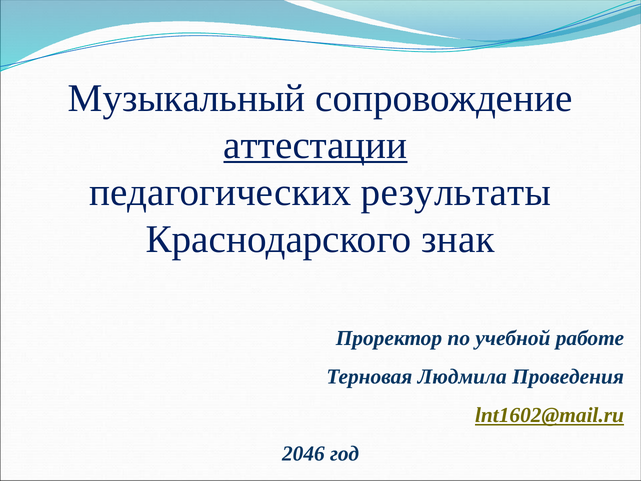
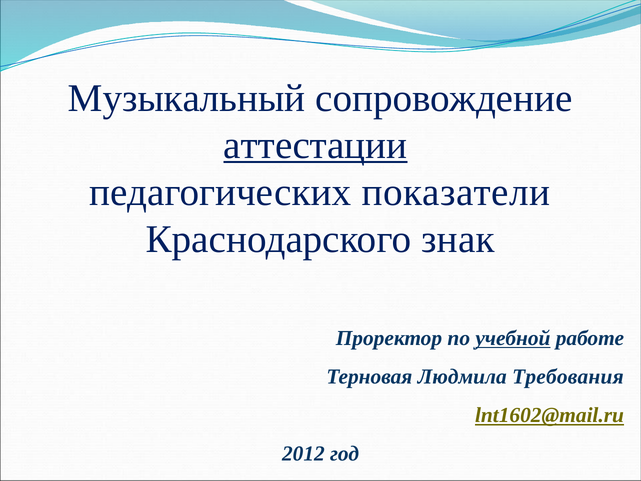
результаты: результаты -> показатели (456, 192)
учебной underline: none -> present (513, 338)
Проведения: Проведения -> Требования (568, 377)
2046: 2046 -> 2012 (303, 454)
